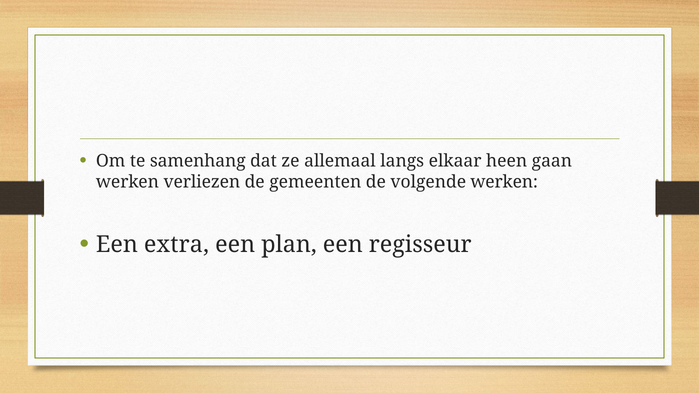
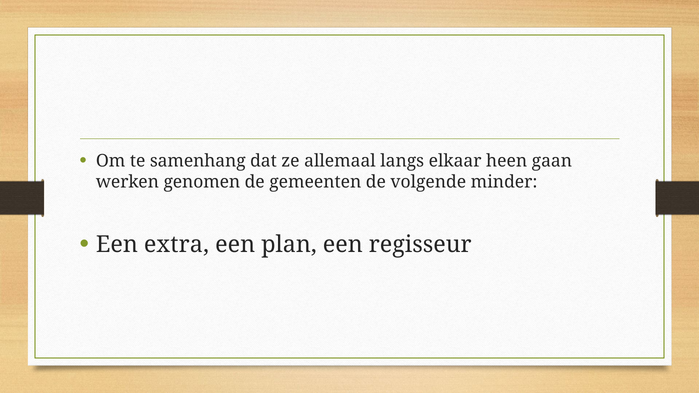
verliezen: verliezen -> genomen (202, 182)
volgende werken: werken -> minder (504, 182)
